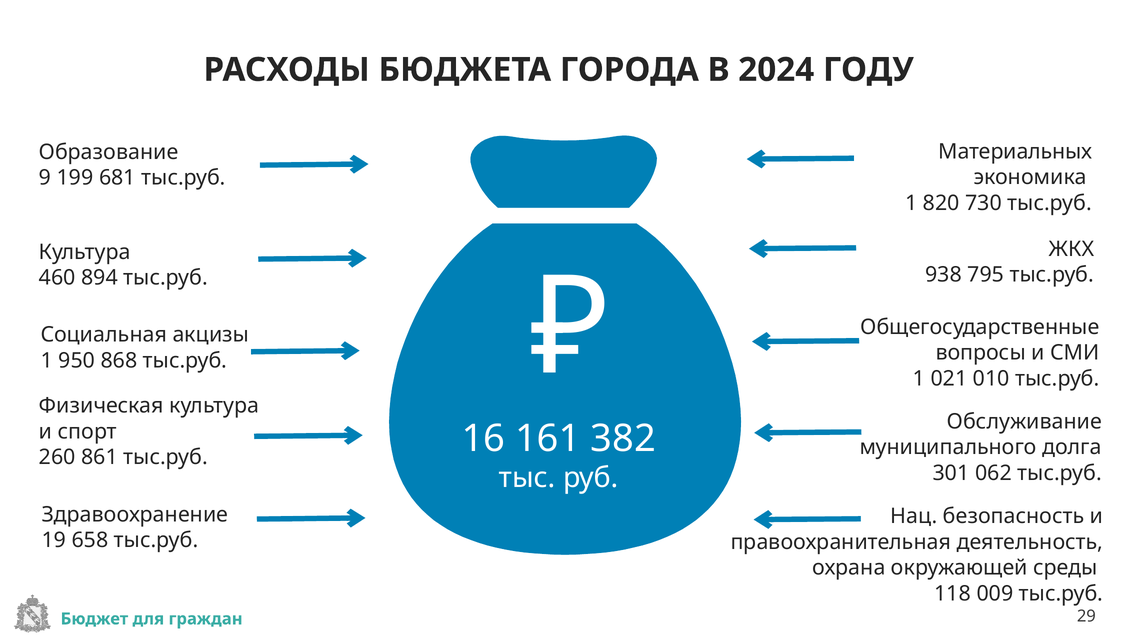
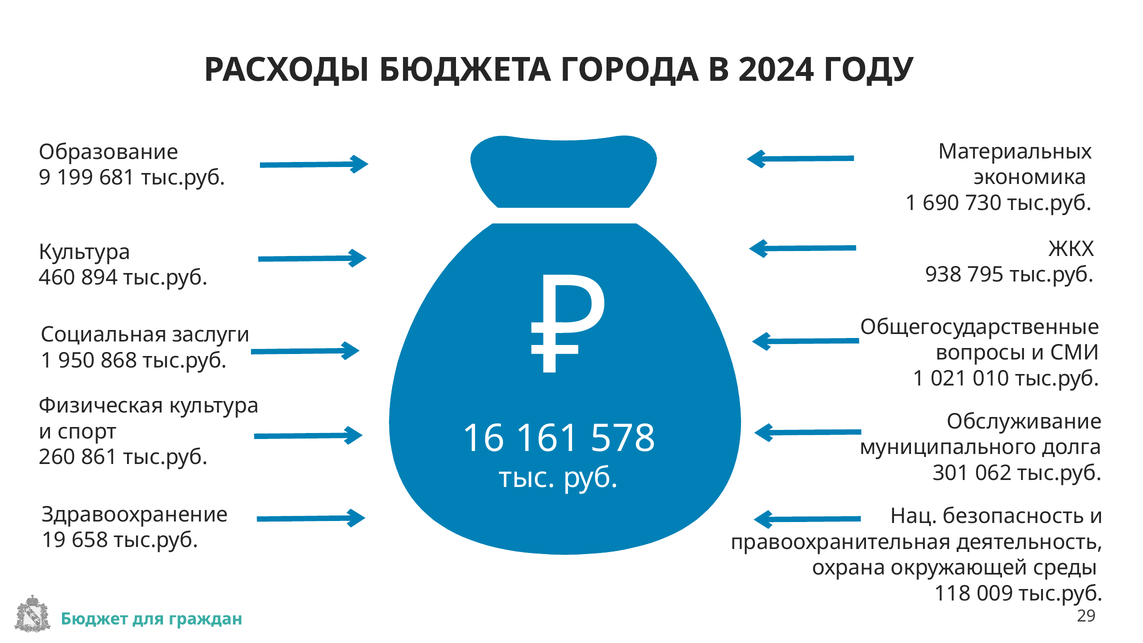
820: 820 -> 690 (941, 203)
акцизы: акцизы -> заслуги (211, 335)
382: 382 -> 578 (623, 439)
